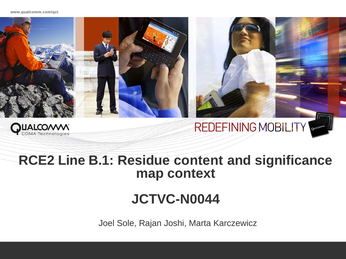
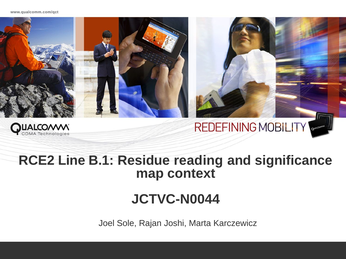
content: content -> reading (199, 161)
